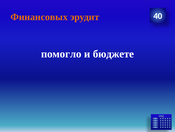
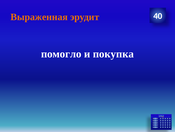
Финансовых: Финансовых -> Выраженная (39, 17)
бюджете: бюджете -> покупка (113, 54)
